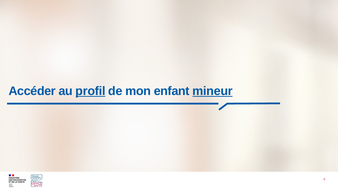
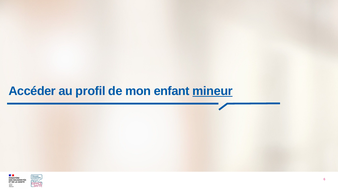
profil underline: present -> none (91, 91)
